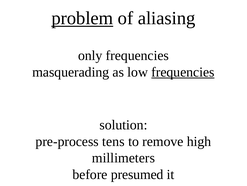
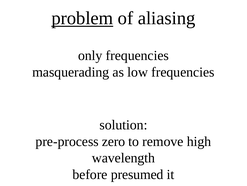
frequencies underline: present -> none (183, 72)
tens: tens -> zero (114, 141)
millimeters: millimeters -> wavelength (123, 157)
